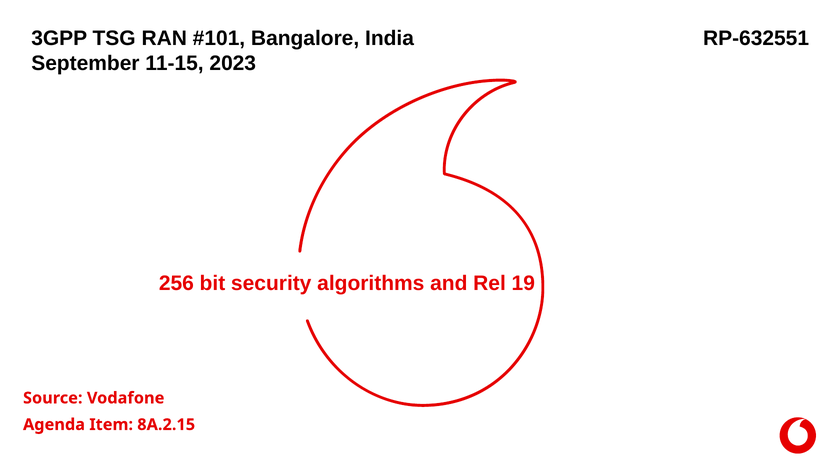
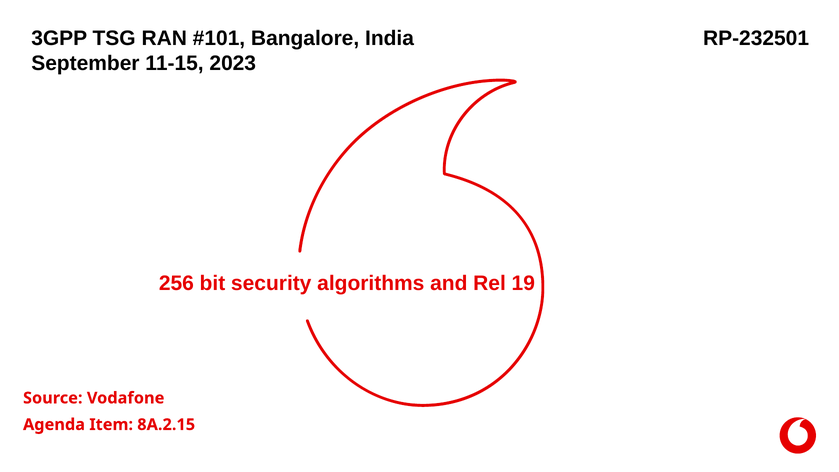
RP-632551: RP-632551 -> RP-232501 (756, 38)
